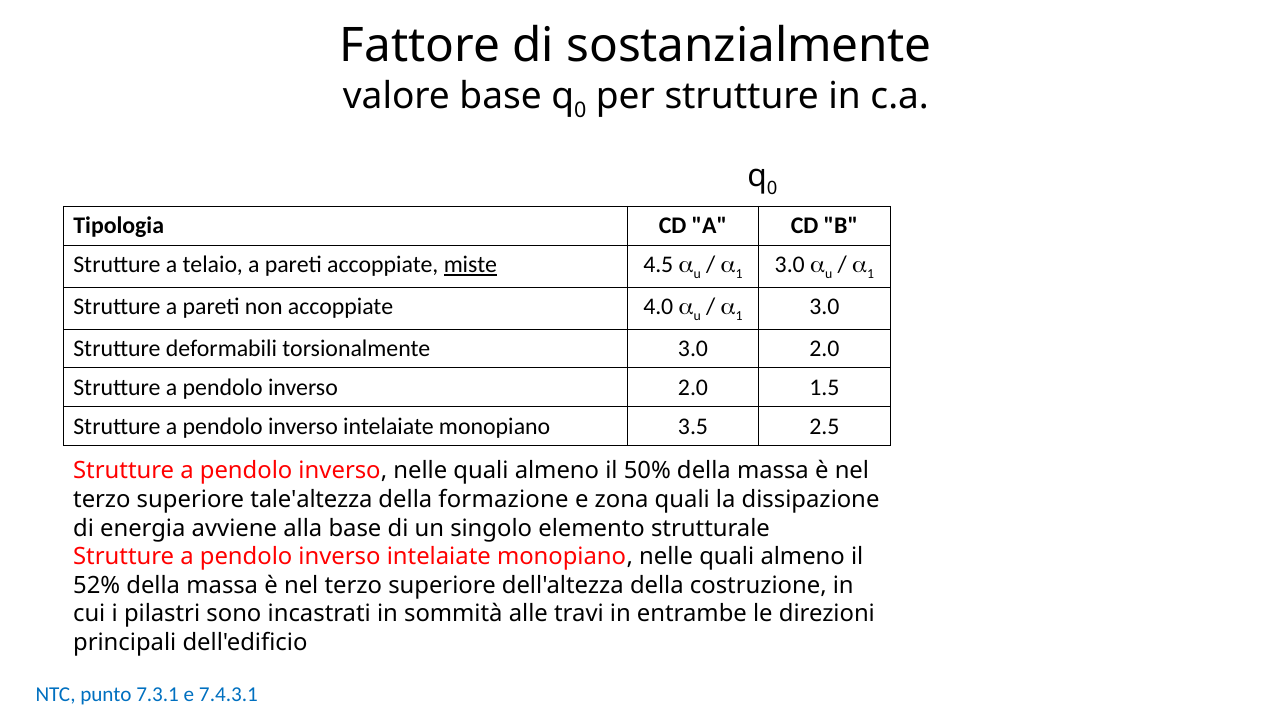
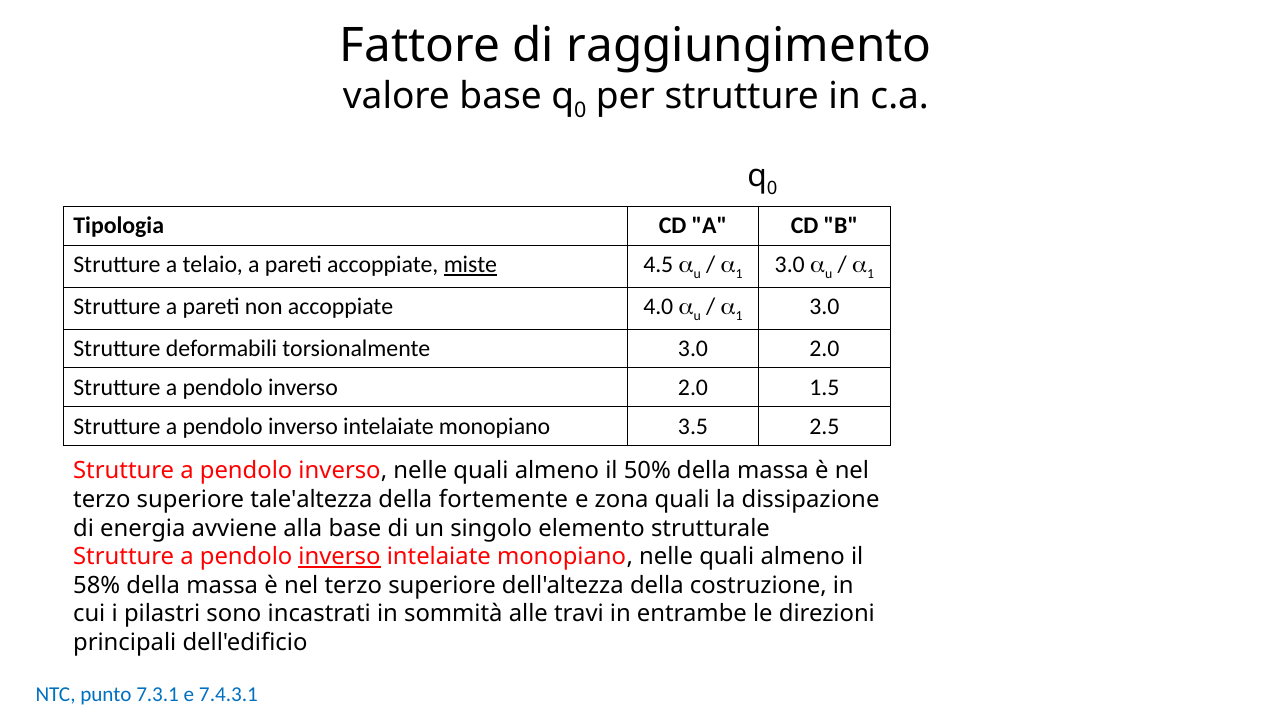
sostanzialmente: sostanzialmente -> raggiungimento (749, 46)
formazione: formazione -> fortemente (503, 500)
inverso underline: none -> present (340, 557)
52%: 52% -> 58% (97, 586)
